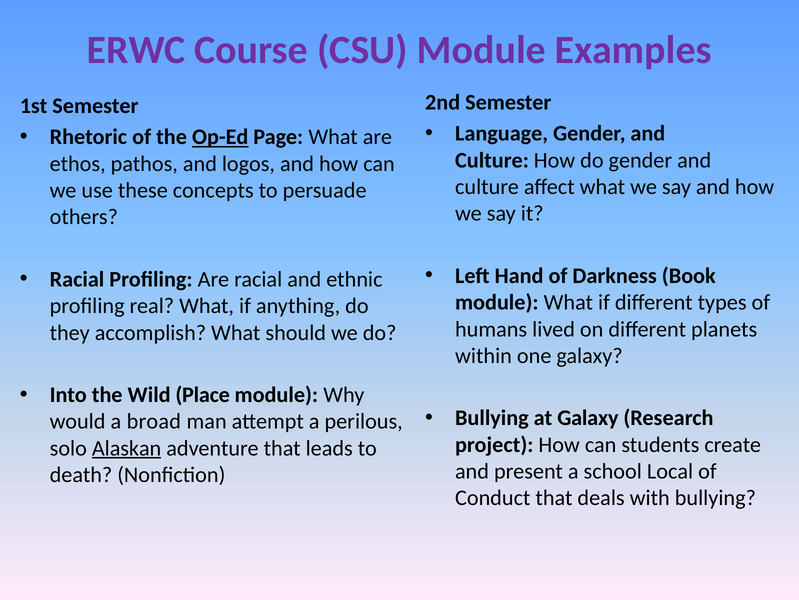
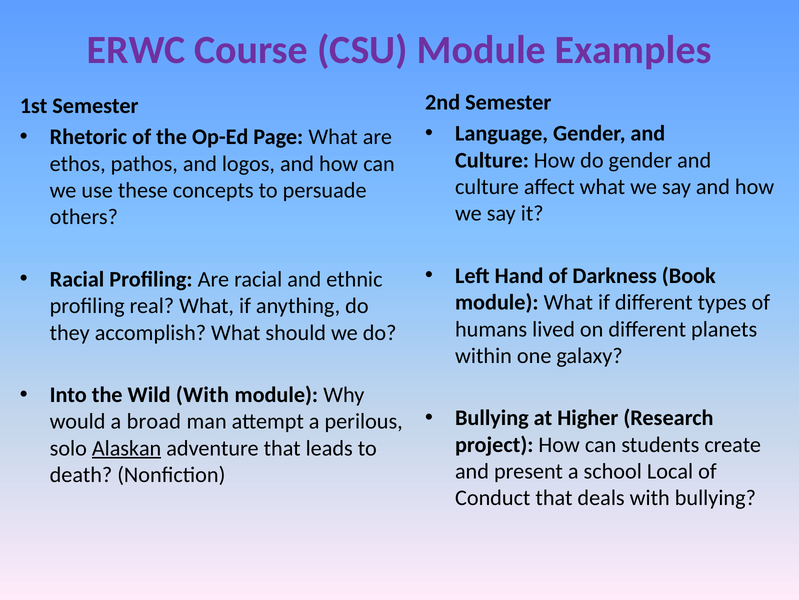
Op-Ed underline: present -> none (220, 137)
Wild Place: Place -> With (202, 394)
at Galaxy: Galaxy -> Higher (588, 418)
